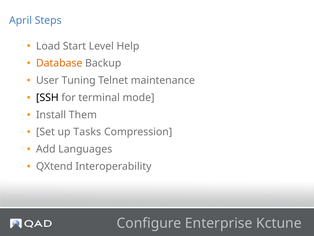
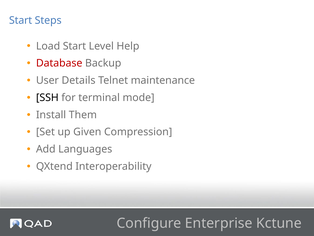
April: April -> Start (21, 20)
Database colour: orange -> red (59, 63)
Tuning: Tuning -> Details (79, 80)
Tasks: Tasks -> Given (87, 132)
